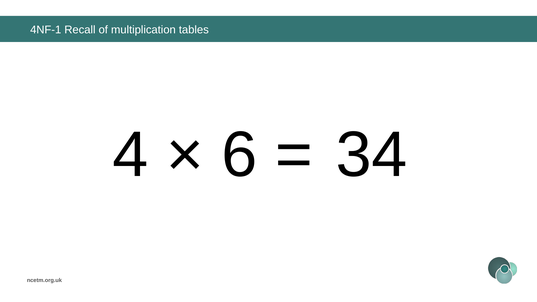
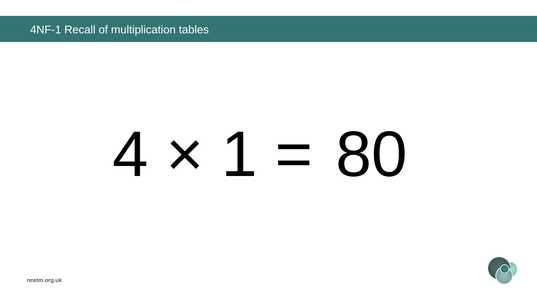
6: 6 -> 1 (239, 155)
34: 34 -> 80 (372, 155)
